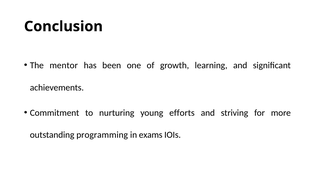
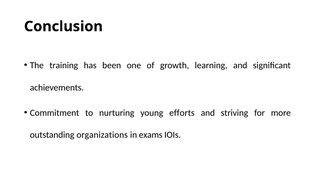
mentor: mentor -> training (64, 66)
programming: programming -> organizations (102, 135)
